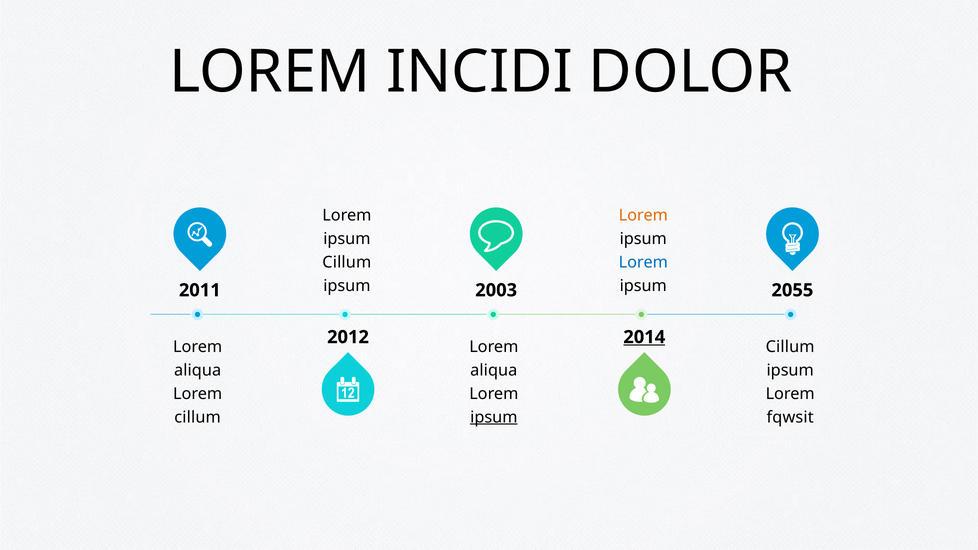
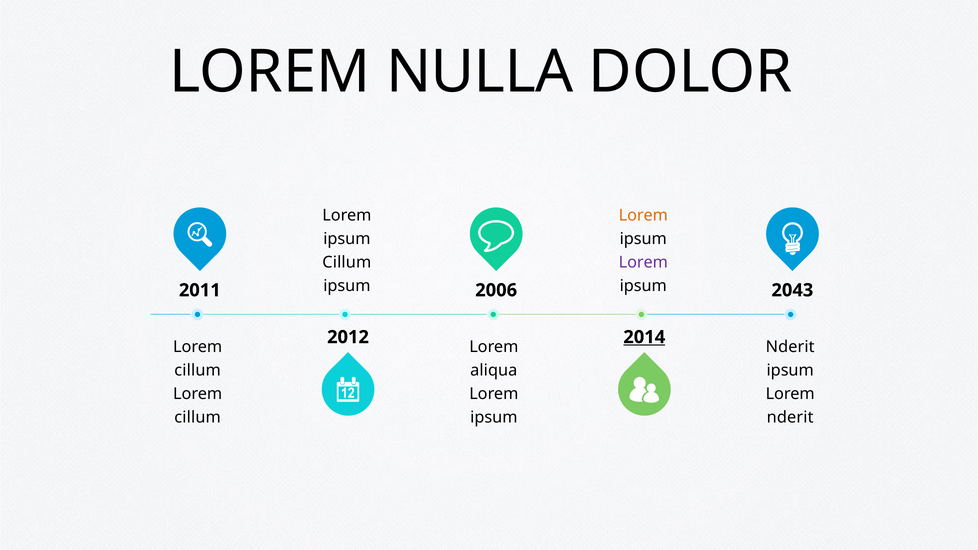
INCIDI: INCIDI -> NULLA (480, 72)
Lorem colour: blue -> purple (643, 262)
2003: 2003 -> 2006 (496, 290)
2055: 2055 -> 2043 (792, 290)
Cillum: Cillum -> Nderit (790, 347)
aliqua: aliqua -> cillum (198, 370)
ipsum underline: present -> none (494, 417)
fqwsit: fqwsit -> nderit (790, 417)
